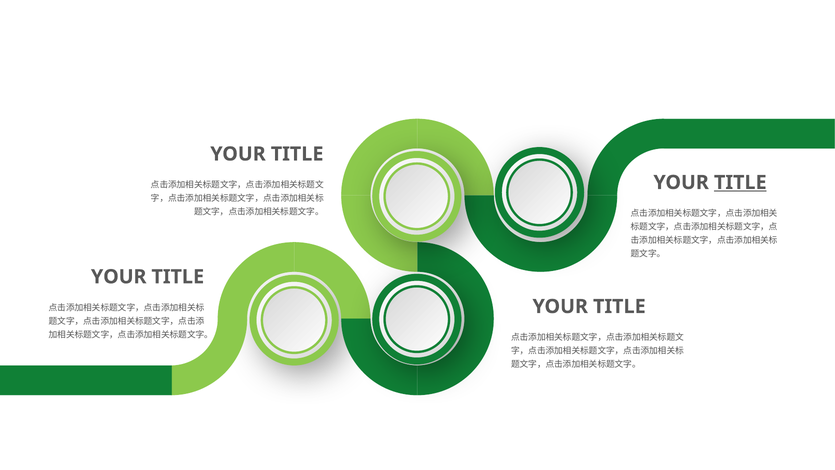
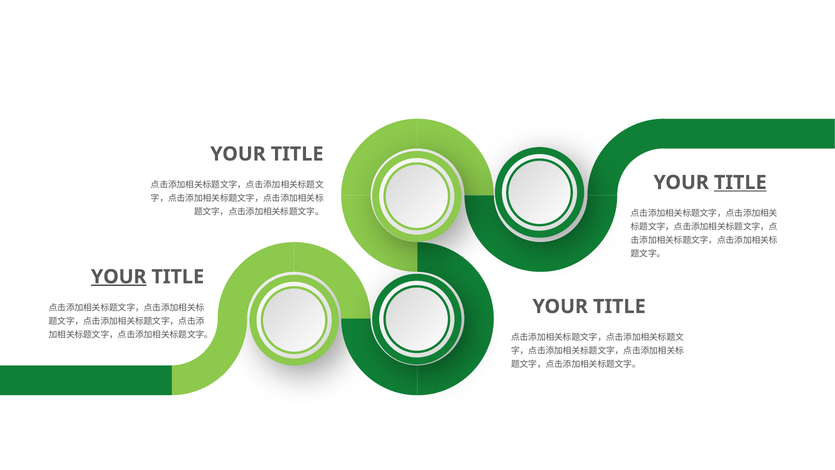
YOUR underline: none -> present (119, 277)
